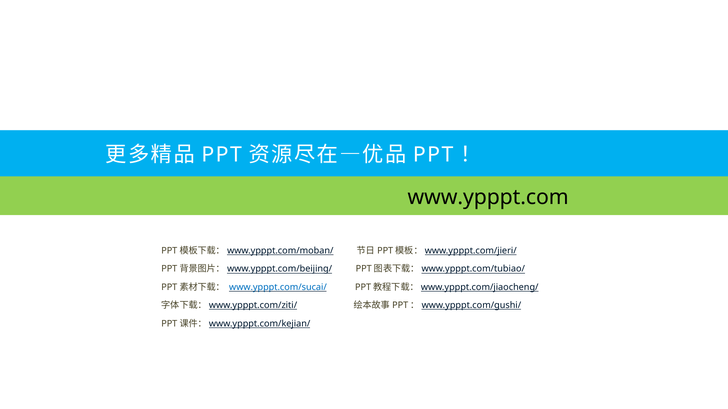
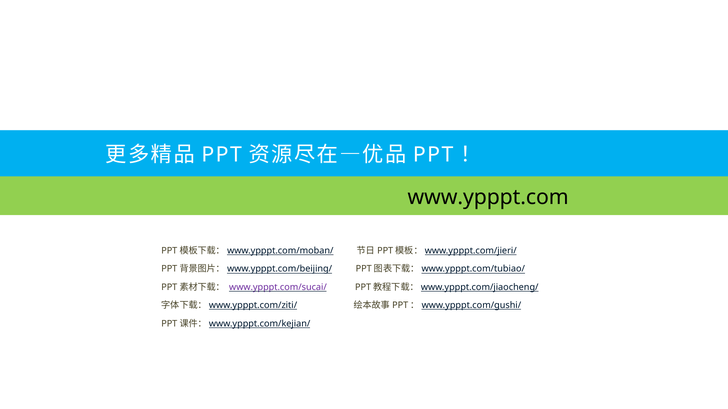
www.ypppt.com/sucai/ colour: blue -> purple (278, 288)
